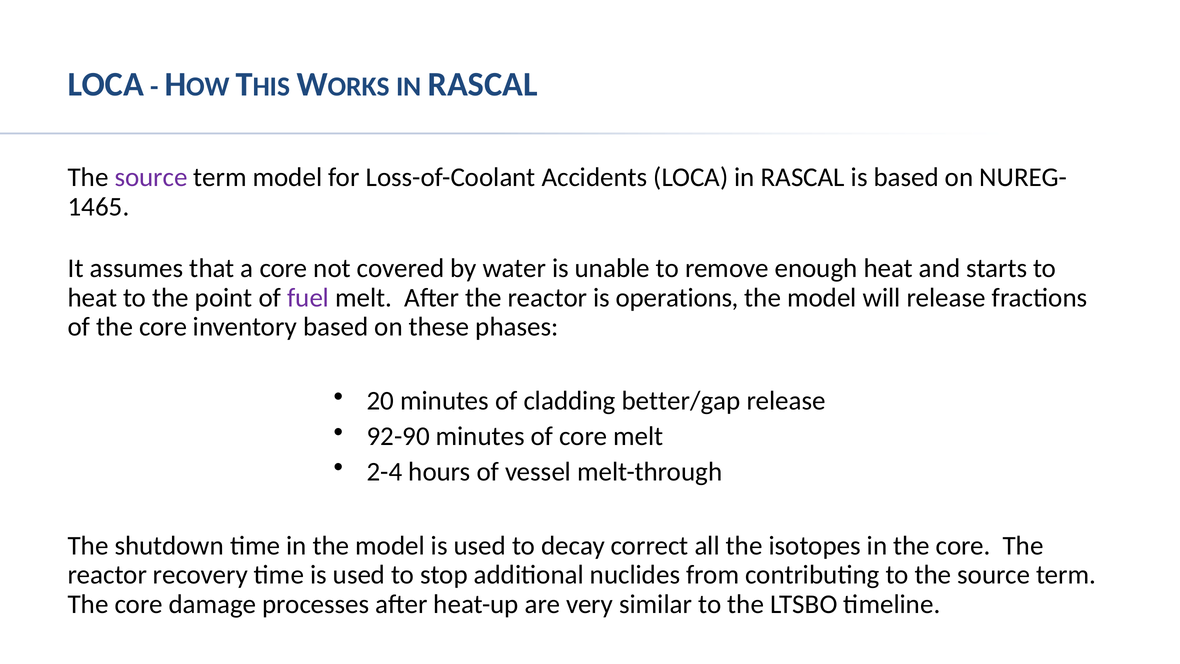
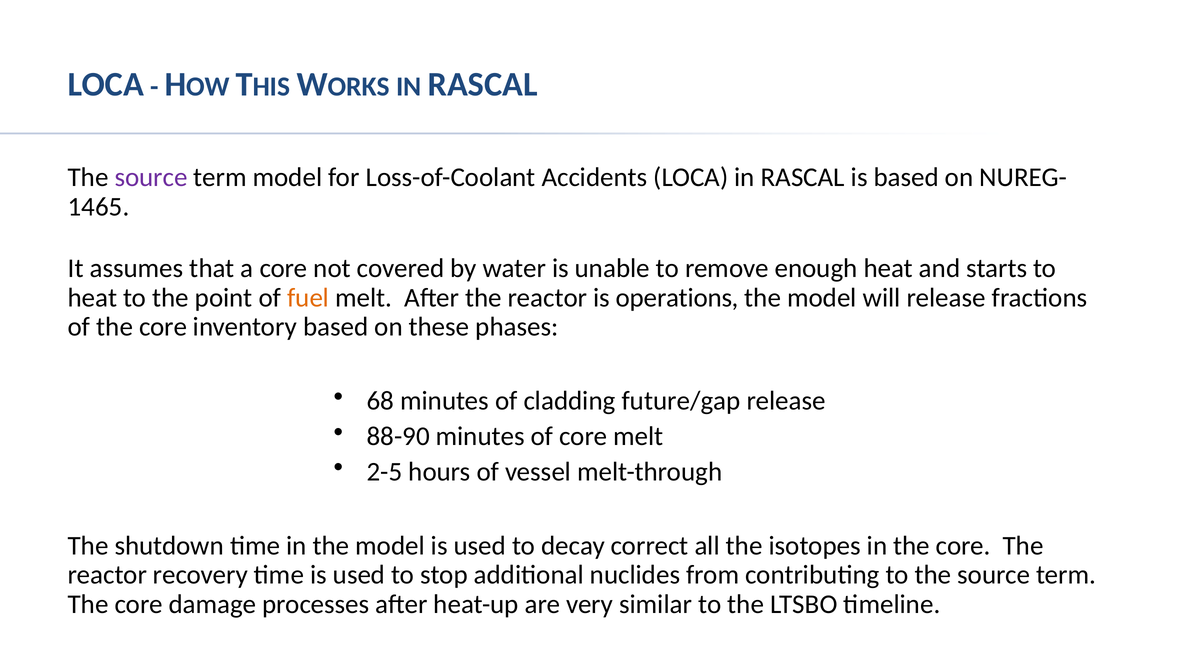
fuel colour: purple -> orange (308, 298)
20: 20 -> 68 (380, 401)
better/gap: better/gap -> future/gap (681, 401)
92-90: 92-90 -> 88-90 (398, 436)
2-4: 2-4 -> 2-5 (385, 472)
